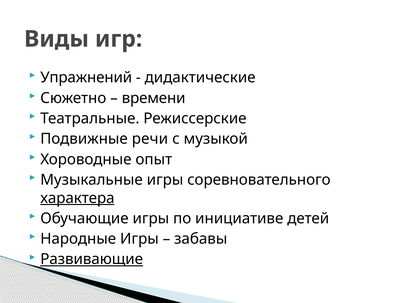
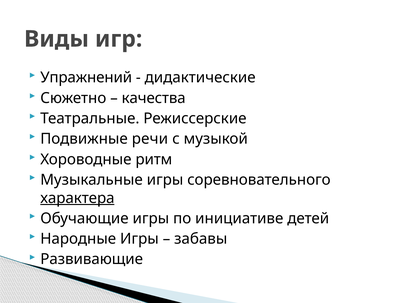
времени: времени -> качества (154, 98)
опыт: опыт -> ритм (154, 159)
Развивающие underline: present -> none (92, 259)
